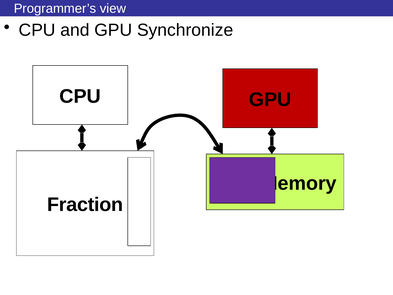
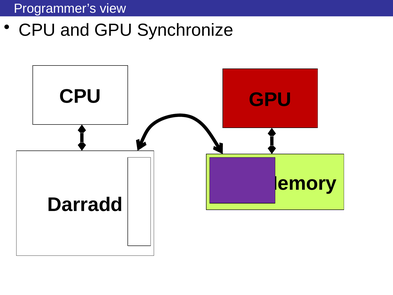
Fraction: Fraction -> Darradd (85, 204)
